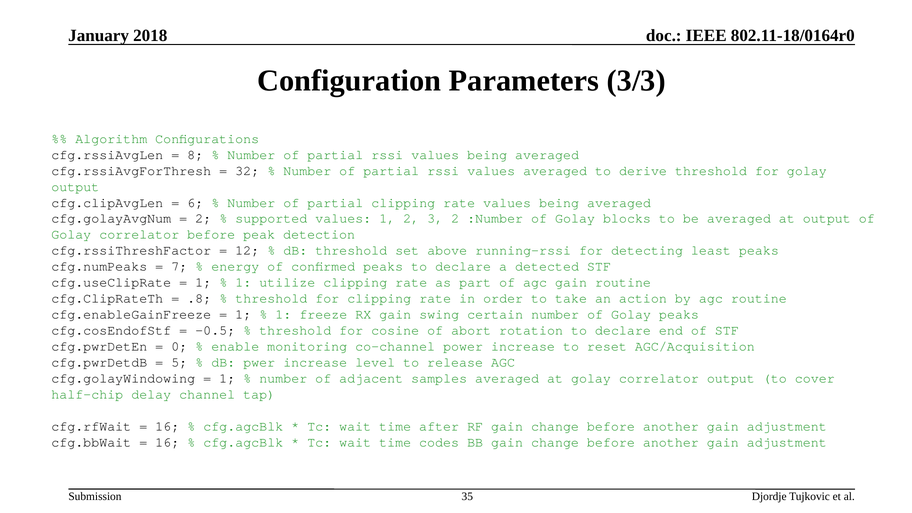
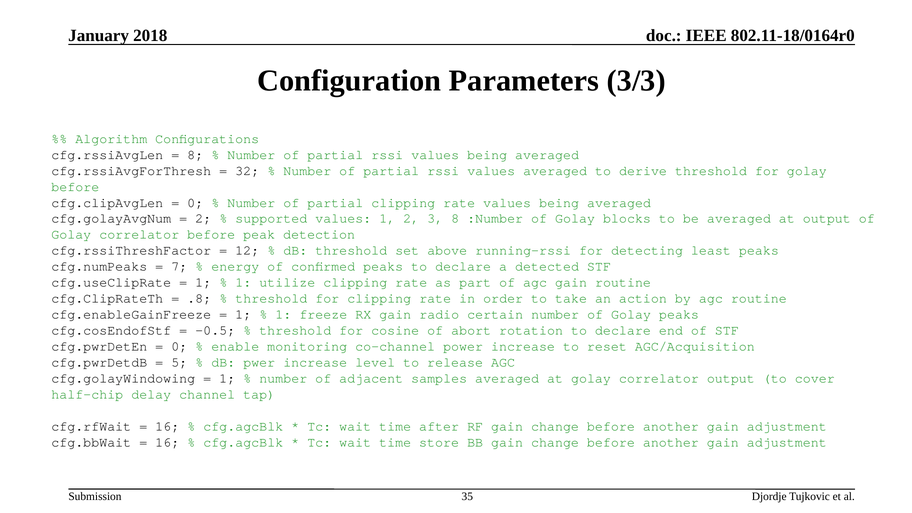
output: output -> before (75, 187)
6: 6 -> 0 (195, 203)
3 2: 2 -> 8 (455, 219)
swing: swing -> radio (439, 314)
codes: codes -> store (439, 442)
